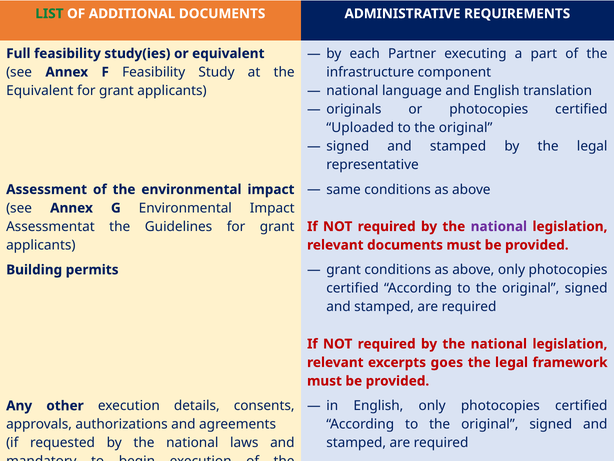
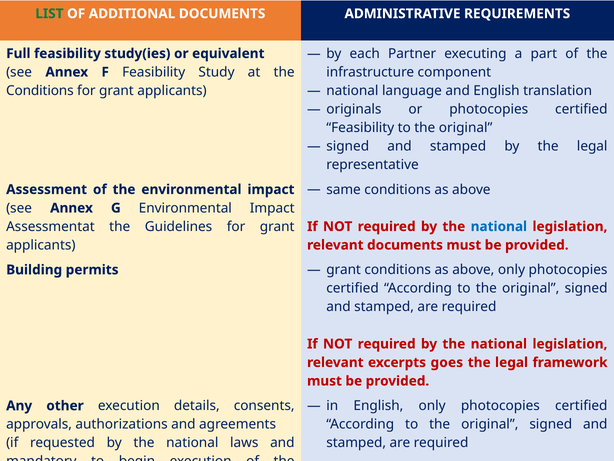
Equivalent: Equivalent -> Conditions (40, 91)
Uploaded: Uploaded -> Feasibility (360, 128)
national colour: purple -> blue (499, 226)
